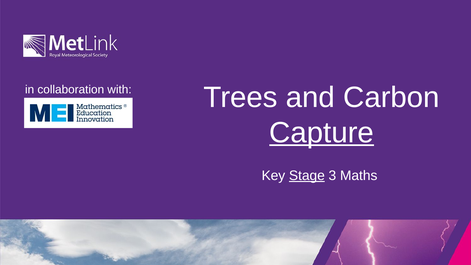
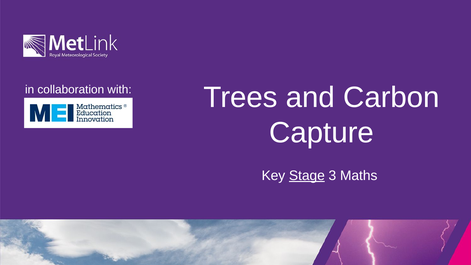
Capture underline: present -> none (322, 133)
